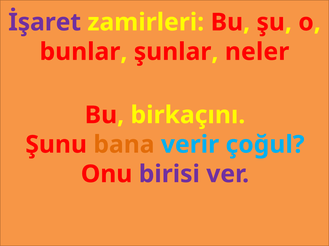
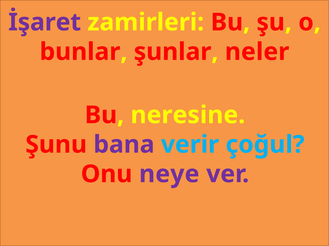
birkaçını: birkaçını -> neresine (188, 115)
bana colour: orange -> purple (124, 145)
birisi: birisi -> neye (169, 175)
